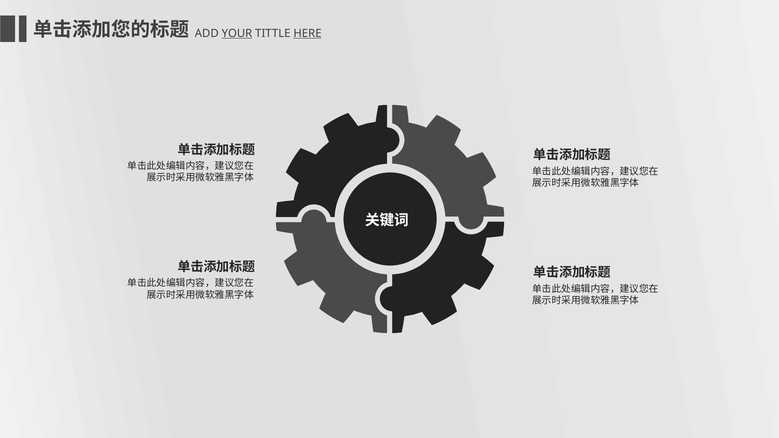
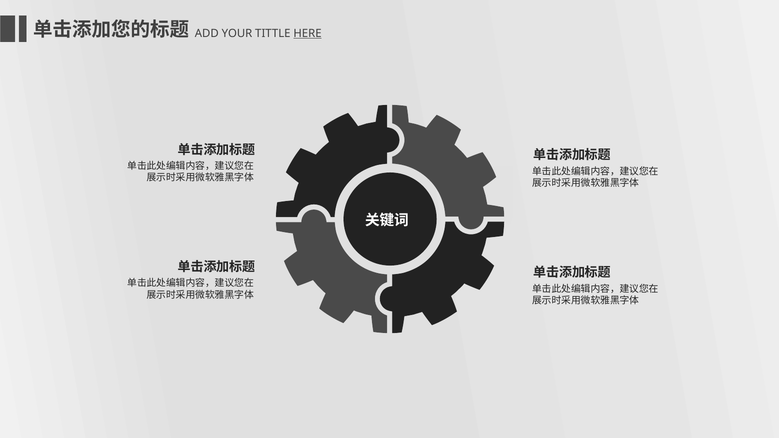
YOUR underline: present -> none (237, 34)
